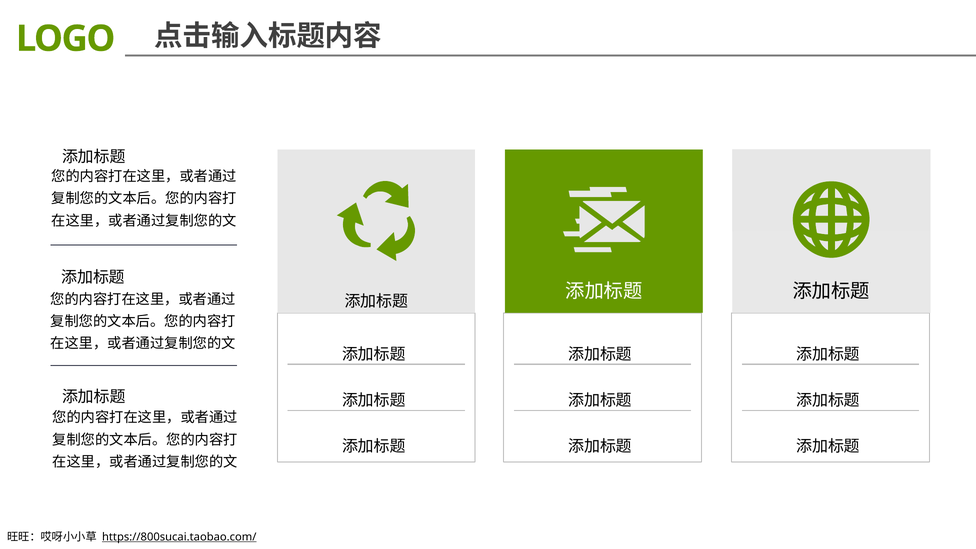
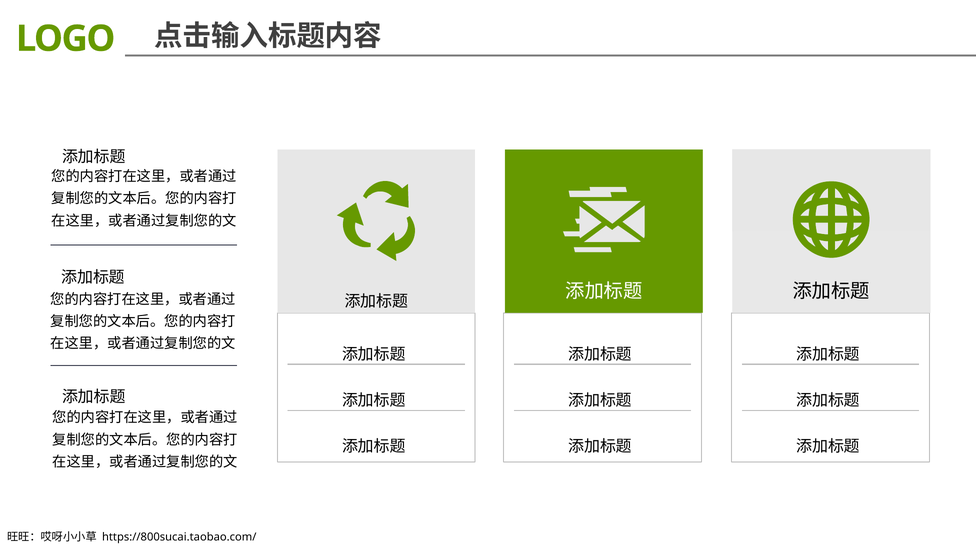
https://800sucai.taobao.com/ underline: present -> none (179, 537)
